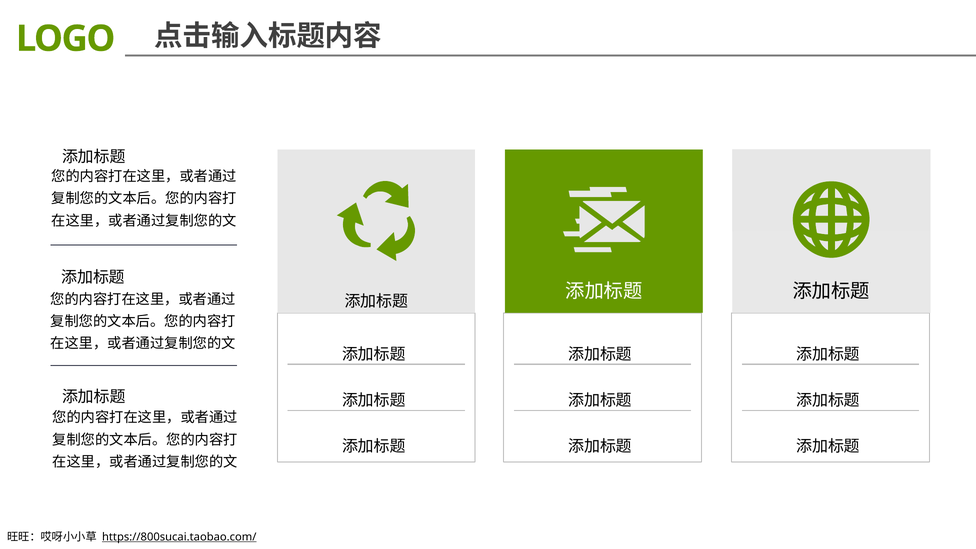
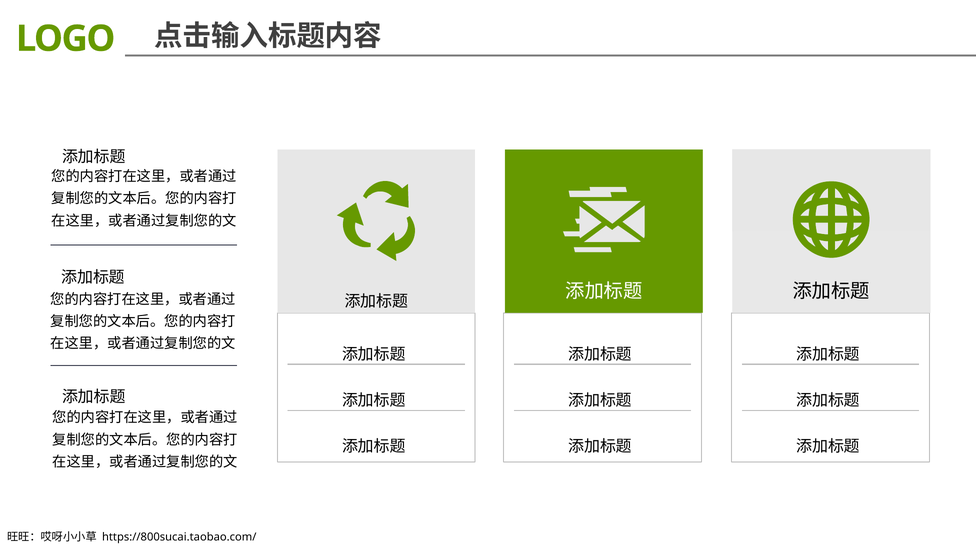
https://800sucai.taobao.com/ underline: present -> none (179, 537)
